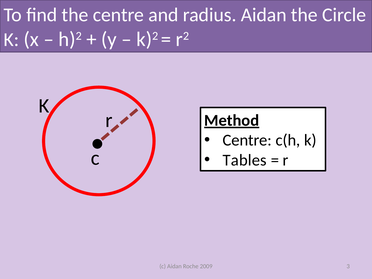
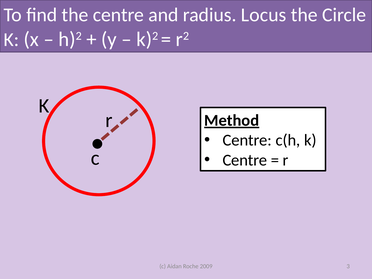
radius Aidan: Aidan -> Locus (264, 15)
Tables: Tables -> Centre (245, 160)
